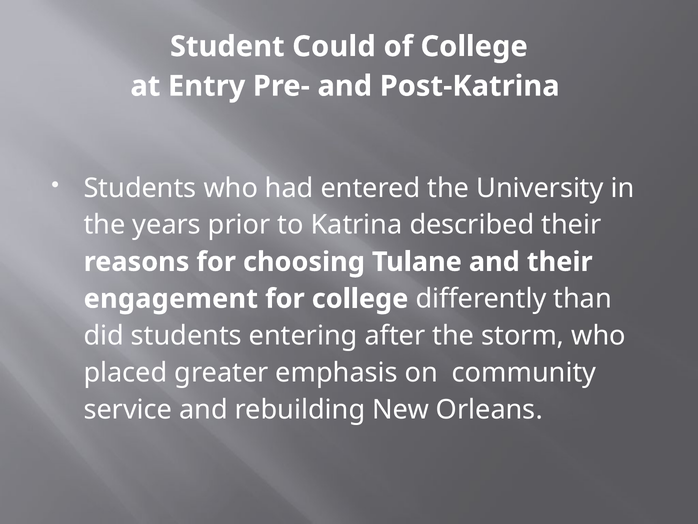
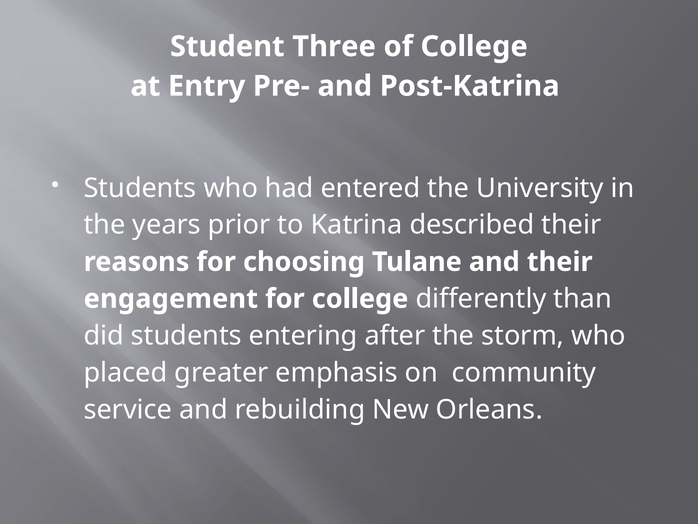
Could: Could -> Three (334, 46)
